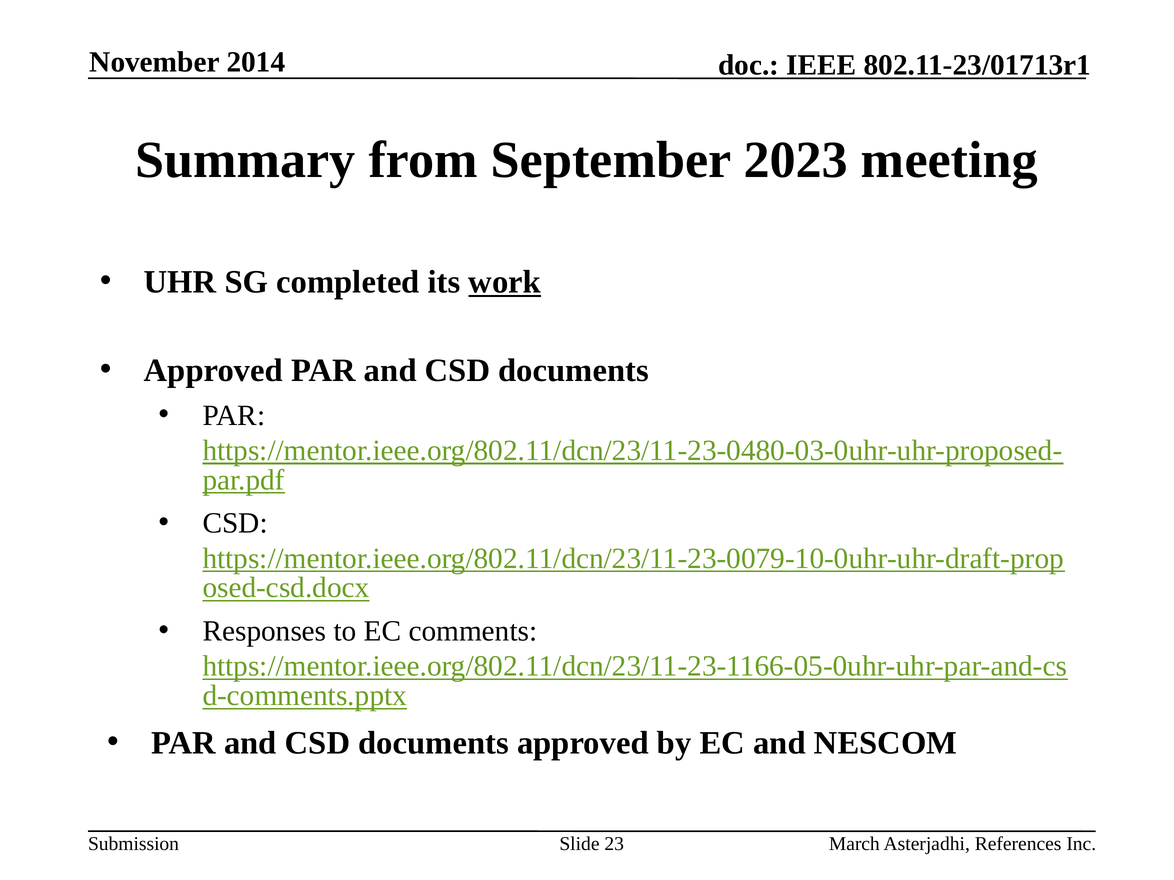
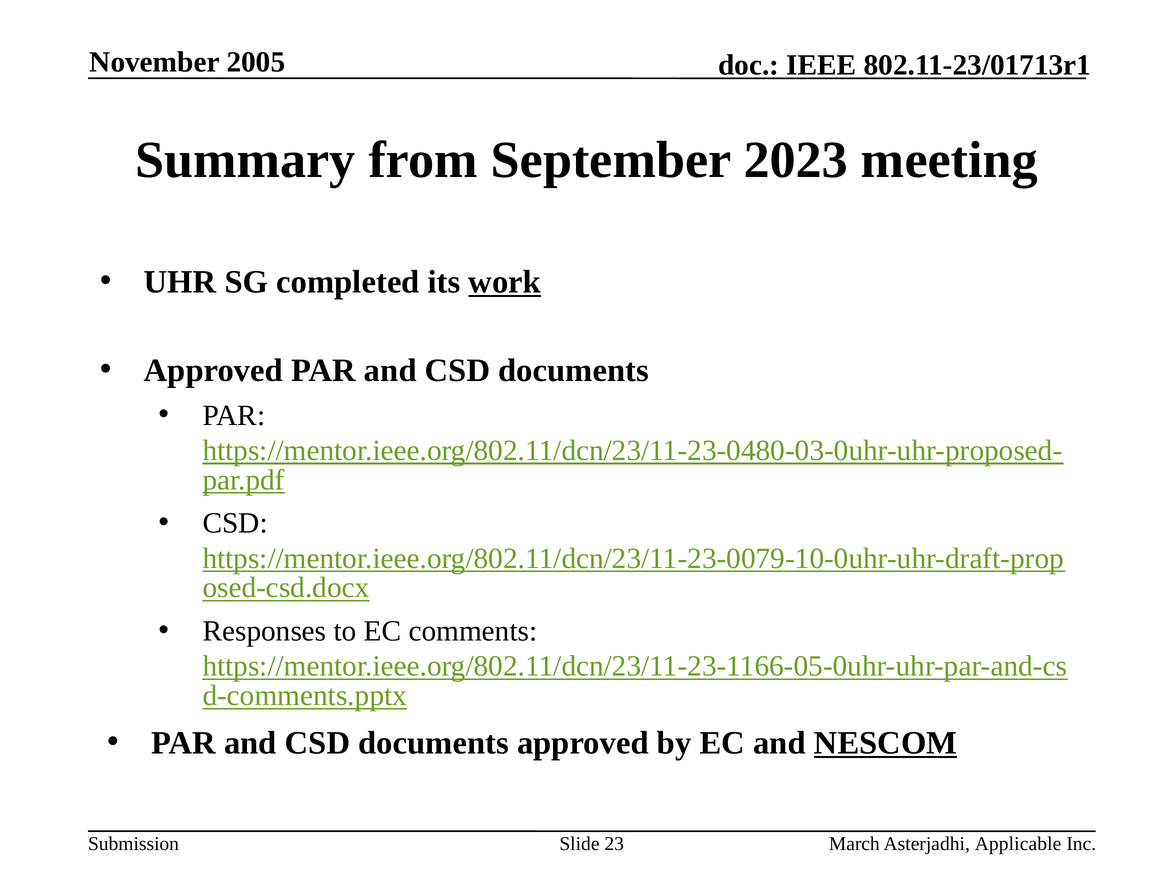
2014: 2014 -> 2005 (256, 62)
NESCOM underline: none -> present (886, 743)
References: References -> Applicable (1018, 844)
